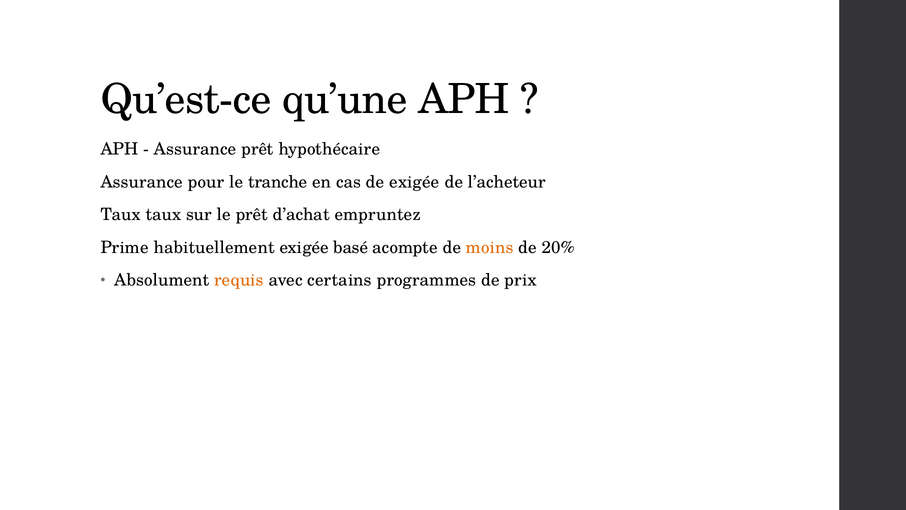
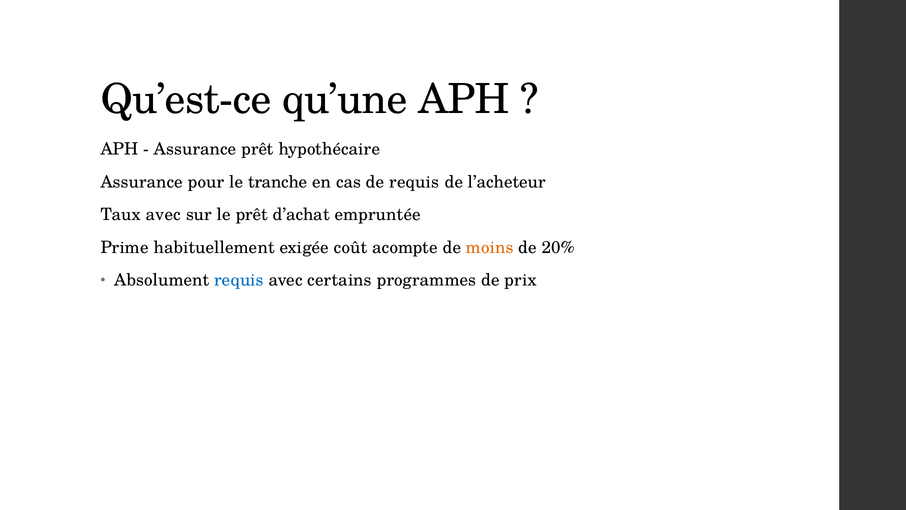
de exigée: exigée -> requis (414, 182)
Taux taux: taux -> avec (163, 215)
empruntez: empruntez -> empruntée (378, 215)
basé: basé -> coût (351, 247)
requis colour: orange -> blue (239, 280)
